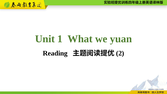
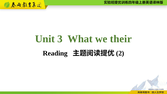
1: 1 -> 3 (60, 39)
yuan: yuan -> their (121, 39)
